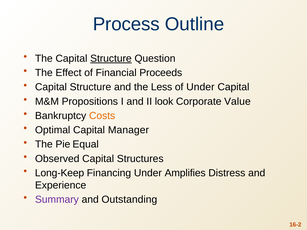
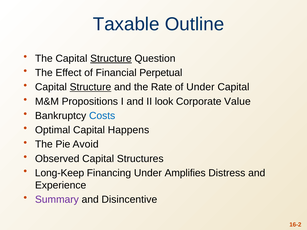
Process: Process -> Taxable (126, 24)
Proceeds: Proceeds -> Perpetual (161, 73)
Structure underline: none -> present (90, 87)
Less: Less -> Rate (162, 87)
Costs colour: orange -> blue (102, 116)
Manager: Manager -> Happens (128, 130)
Equal: Equal -> Avoid (86, 144)
Outstanding: Outstanding -> Disincentive (129, 200)
